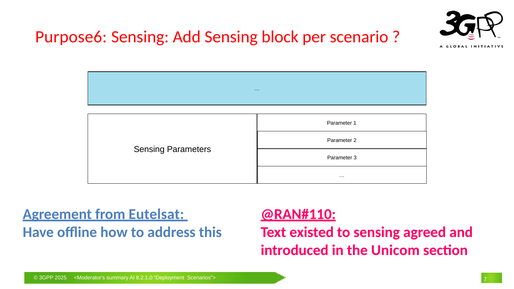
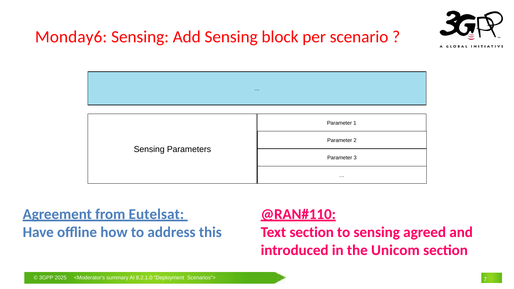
Purpose6: Purpose6 -> Monday6 (71, 37)
Text existed: existed -> section (312, 232)
